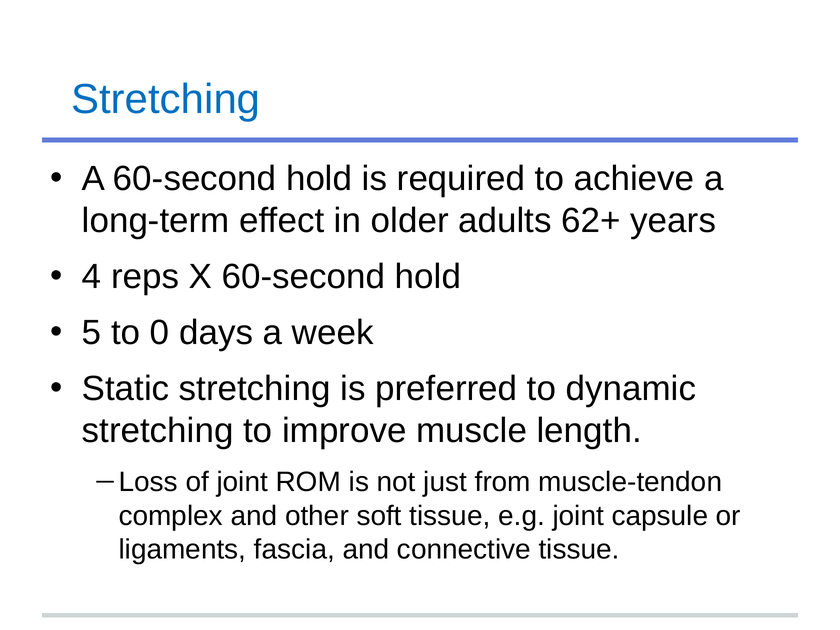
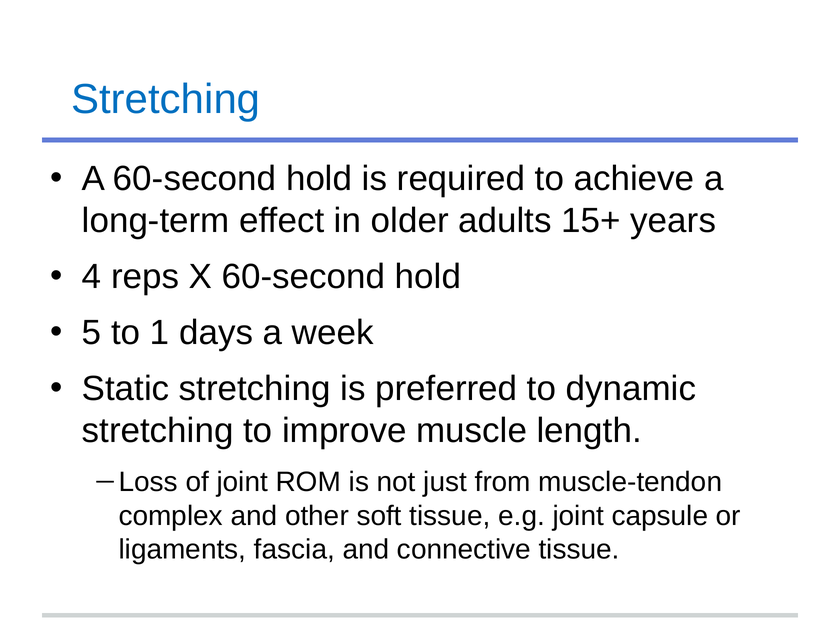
62+: 62+ -> 15+ (591, 221)
0: 0 -> 1 (160, 333)
